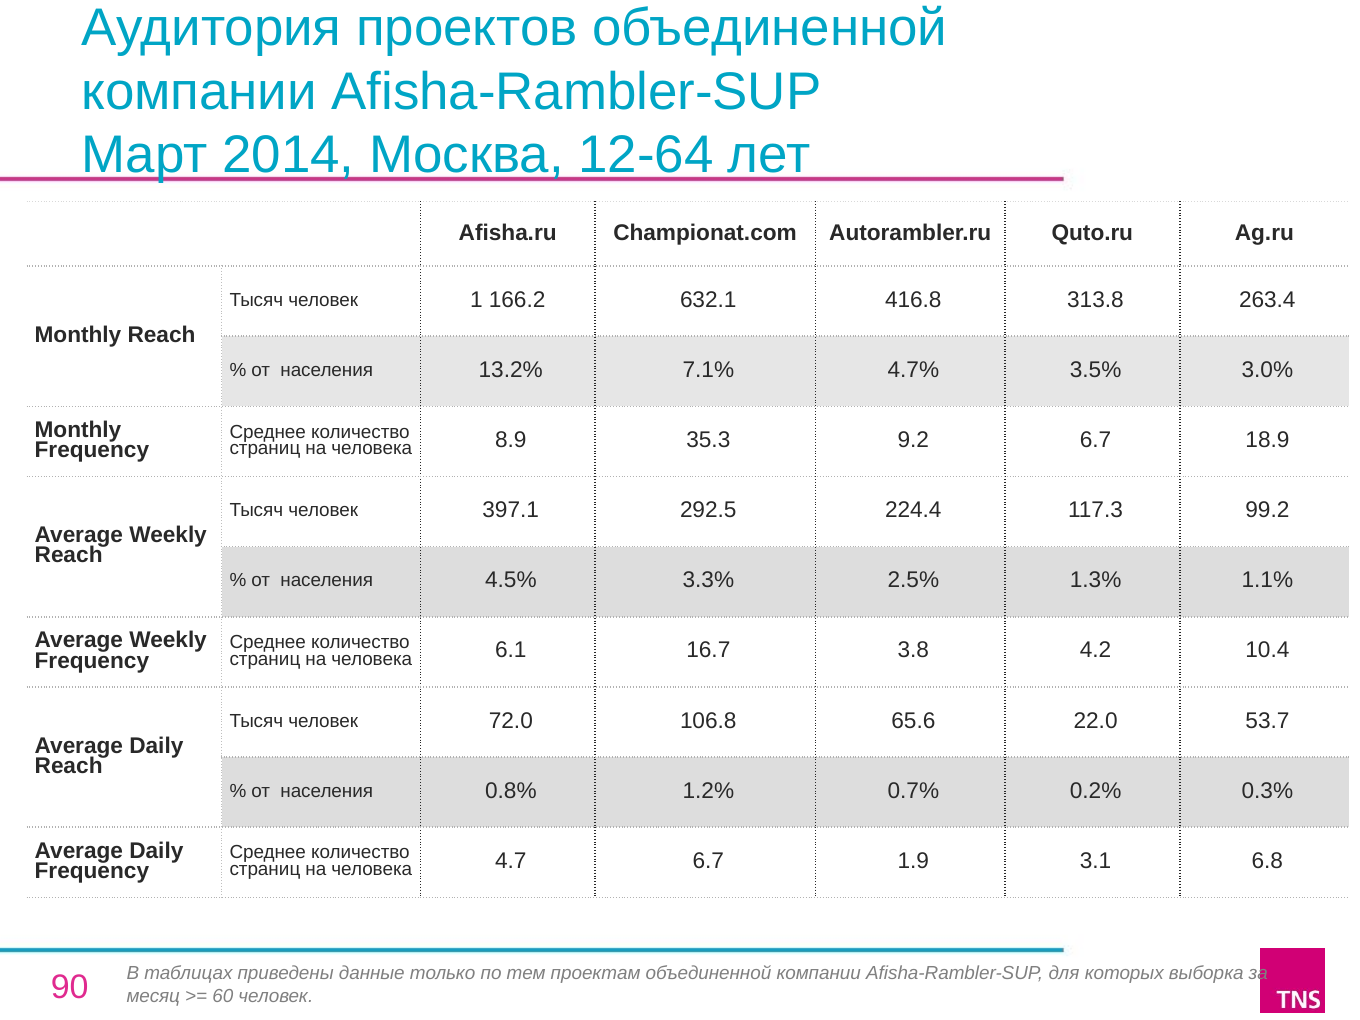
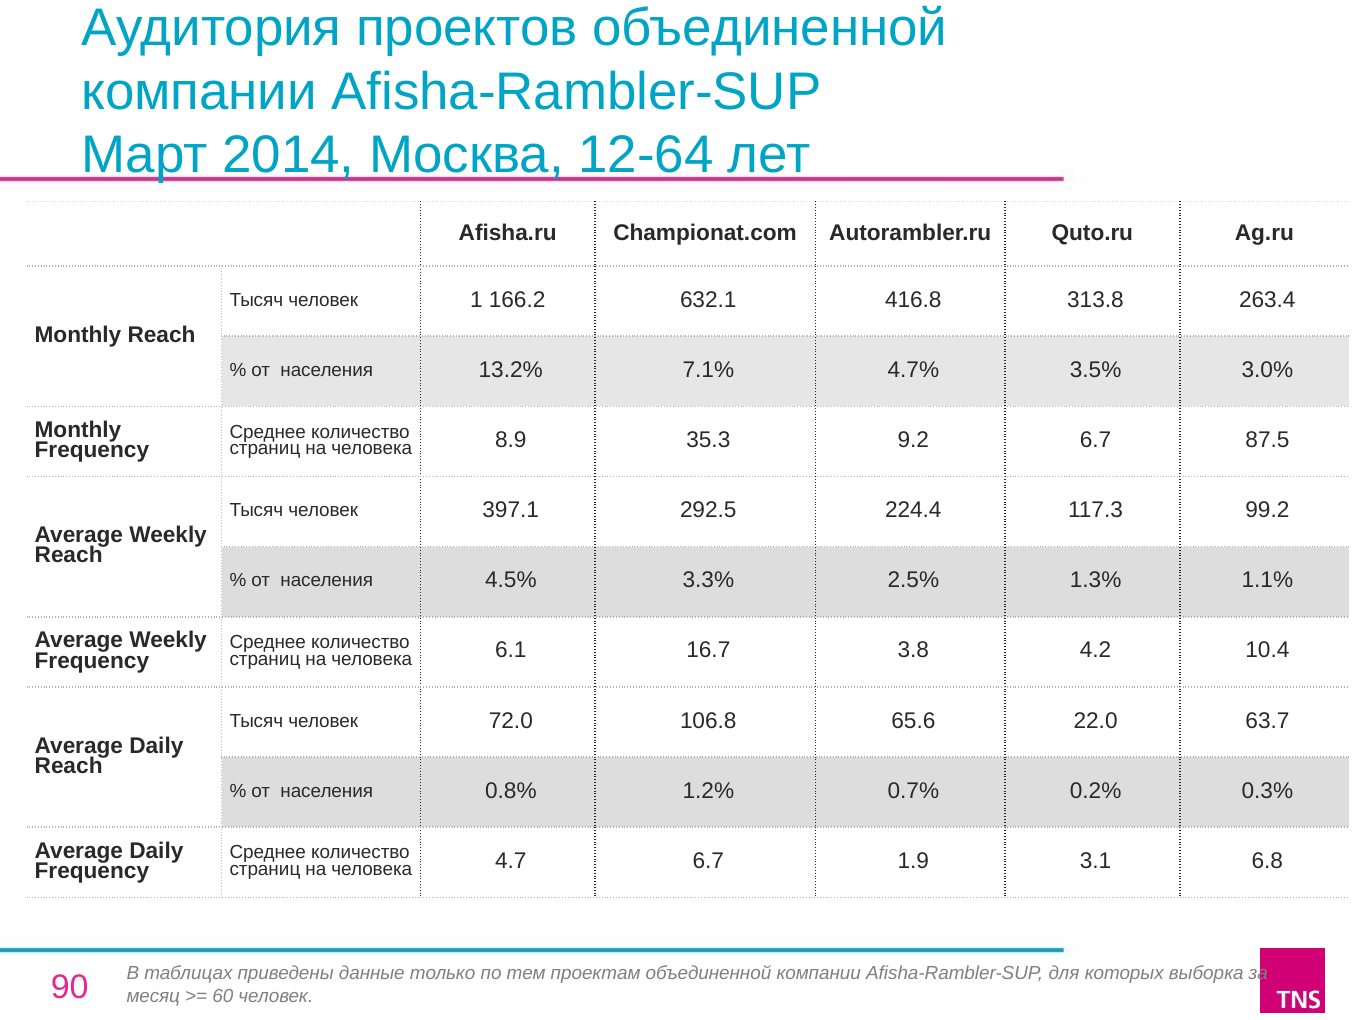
18.9: 18.9 -> 87.5 (1267, 440)
53.7: 53.7 -> 63.7 (1267, 721)
